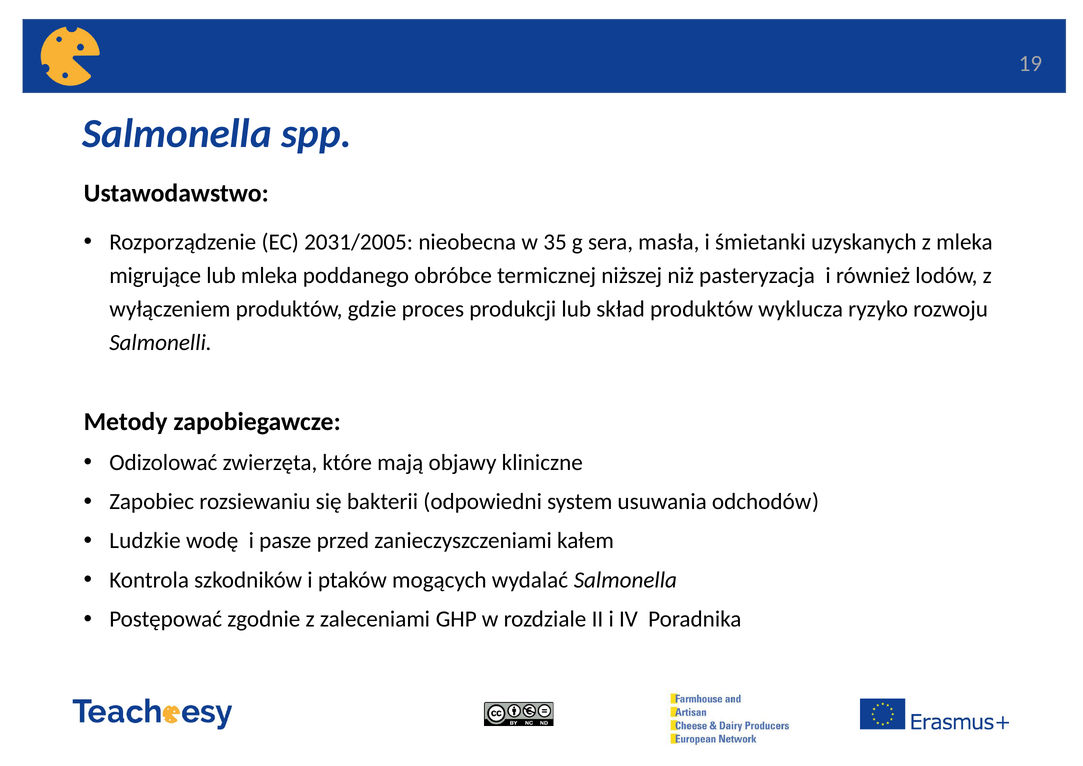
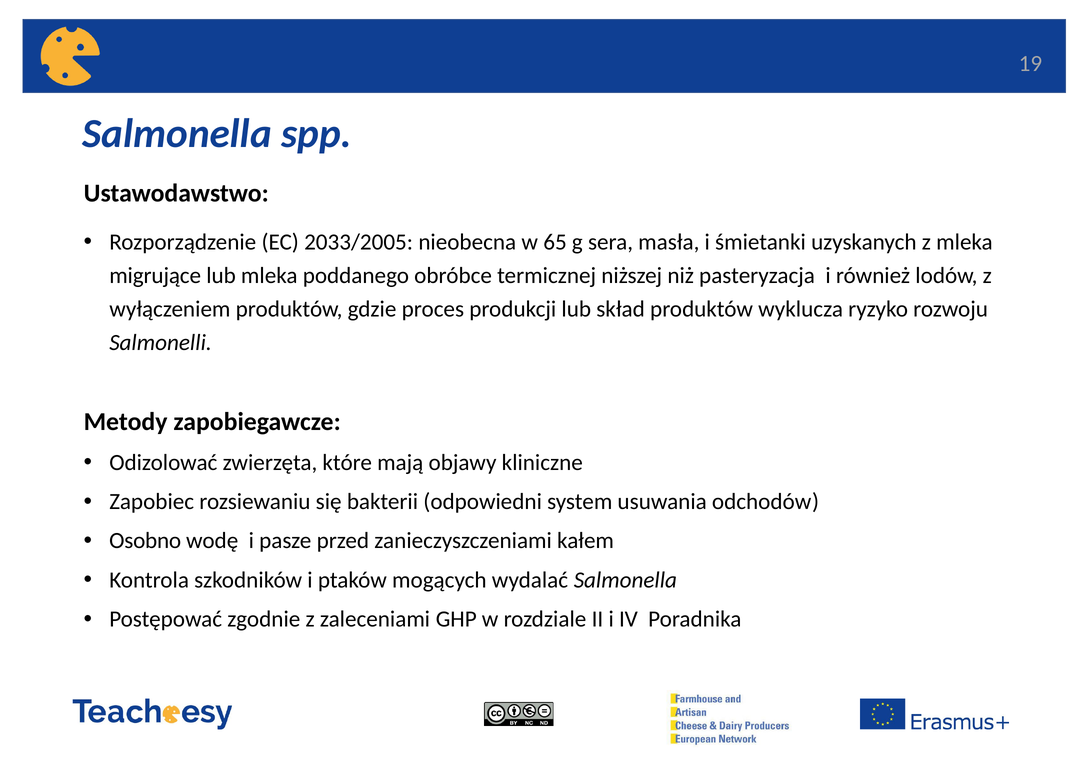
2031/2005: 2031/2005 -> 2033/2005 (359, 242)
35: 35 -> 65 (555, 242)
Ludzkie: Ludzkie -> Osobno (145, 541)
